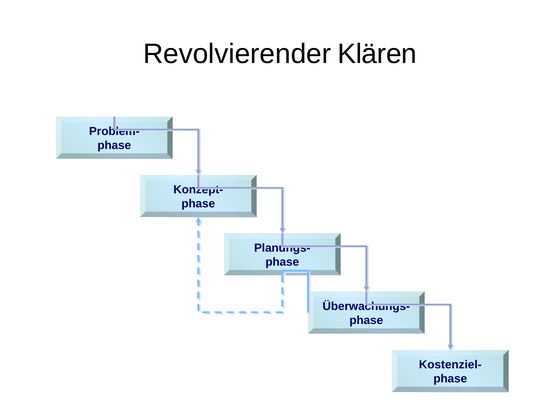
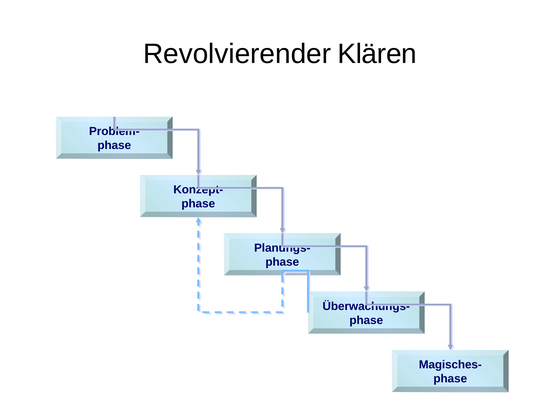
Kostenziel-: Kostenziel- -> Magisches- (450, 365)
